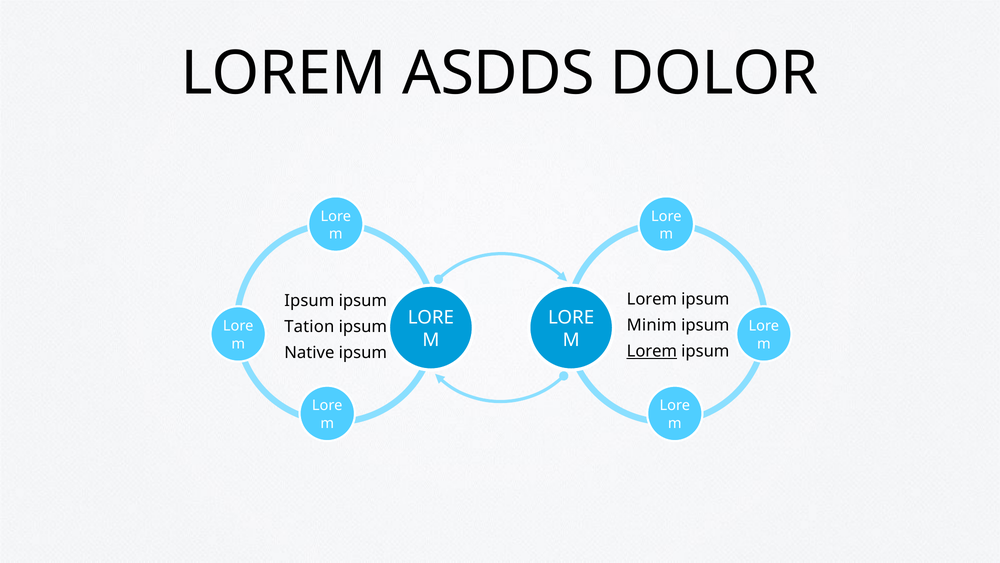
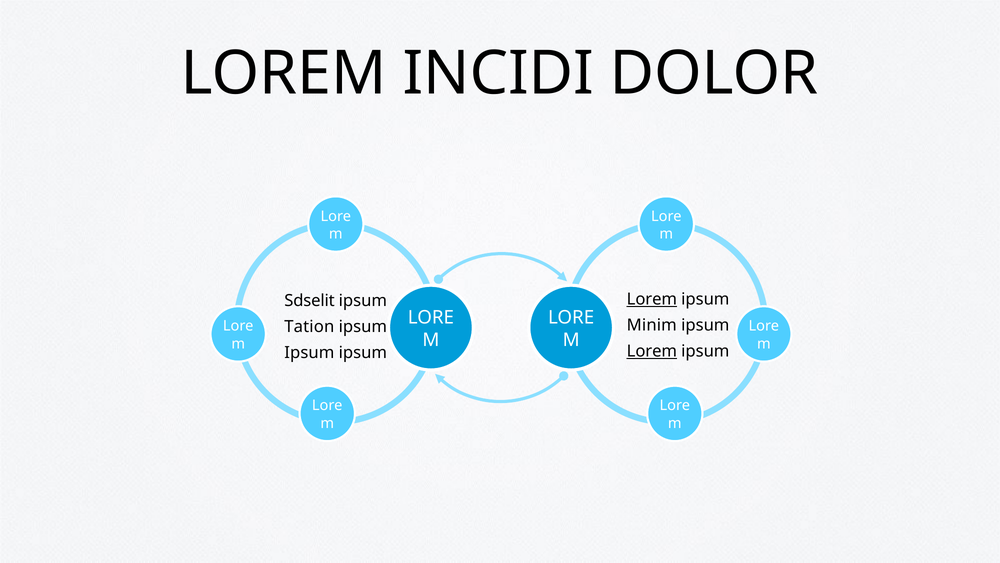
ASDDS: ASDDS -> INCIDI (498, 74)
Lorem underline: none -> present (652, 299)
Ipsum: Ipsum -> Sdselit (309, 301)
Native: Native -> Ipsum (309, 352)
